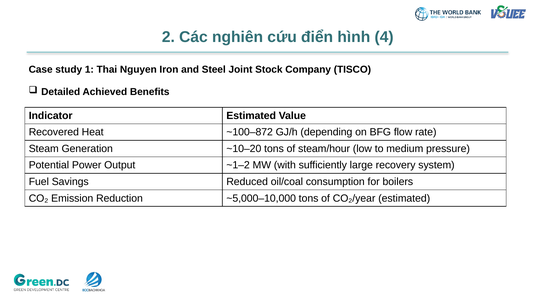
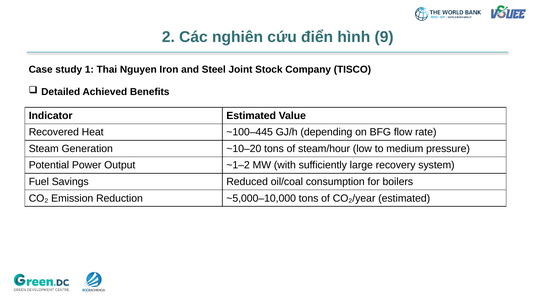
4: 4 -> 9 (384, 37)
~100–872: ~100–872 -> ~100–445 (250, 132)
